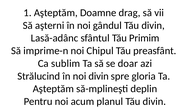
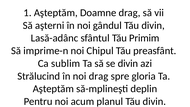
se doar: doar -> divin (128, 63)
noi divin: divin -> drag (99, 76)
